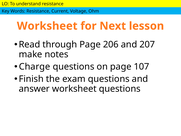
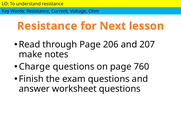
Worksheet: Worksheet -> Resistance (47, 26)
107: 107 -> 760 (142, 67)
